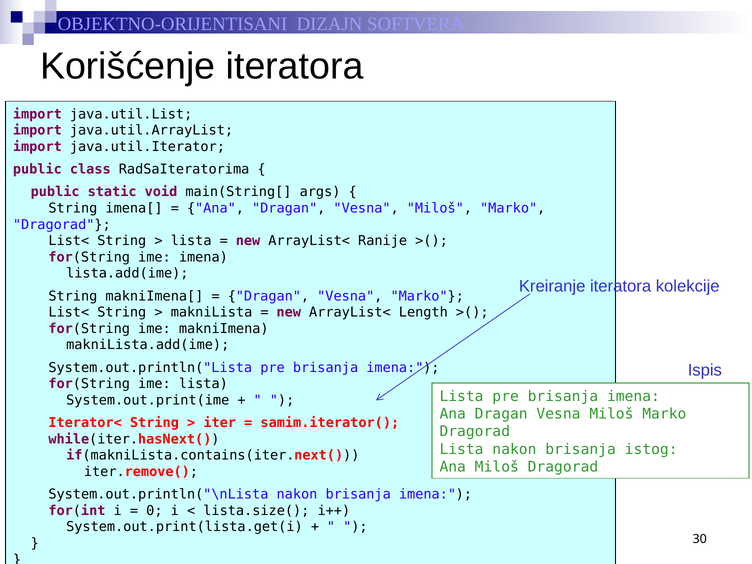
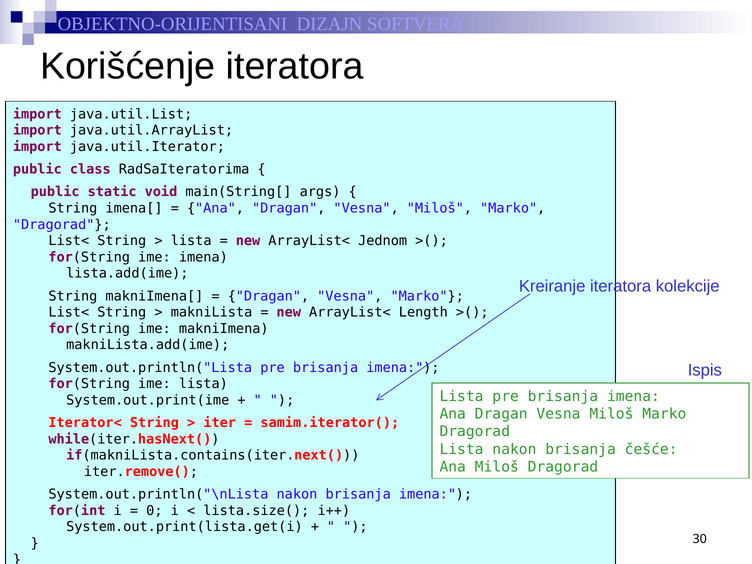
Ranije: Ranije -> Jednom (383, 241)
istog: istog -> češće (651, 449)
